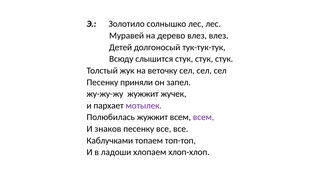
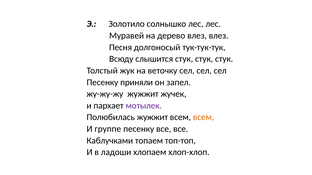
Детей: Детей -> Песня (121, 47)
всем colour: purple -> orange (204, 118)
знаков: знаков -> группе (108, 129)
